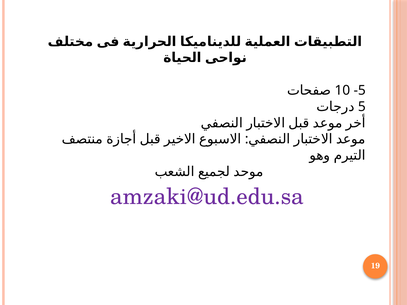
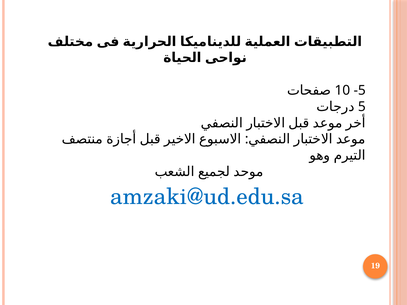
amzaki@ud.edu.sa colour: purple -> blue (207, 197)
